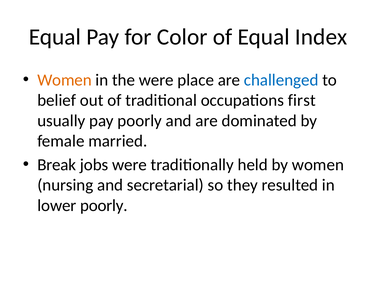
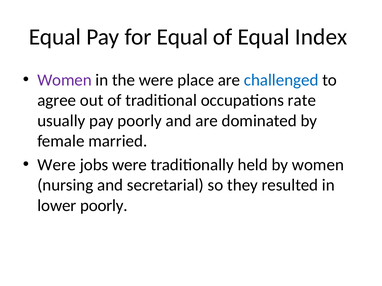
for Color: Color -> Equal (182, 37)
Women colour: orange -> purple (64, 80)
belief: belief -> agree (57, 101)
first: first -> rate (302, 101)
Break: Break -> Were (57, 165)
